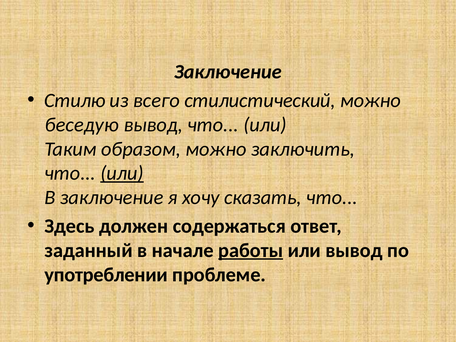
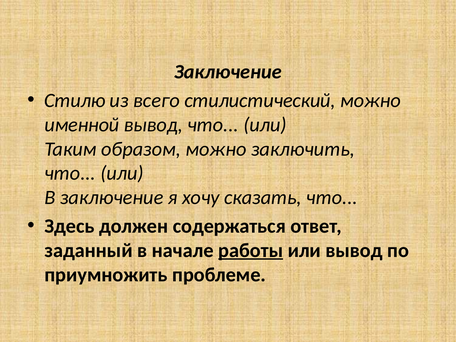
беседую: беседую -> именной (82, 125)
или underline: present -> none (122, 173)
употреблении: употреблении -> приумножить (106, 275)
